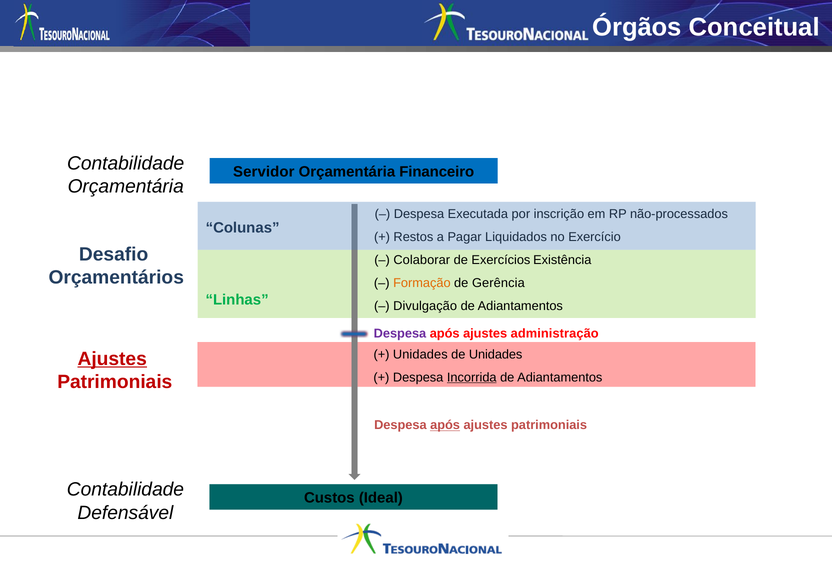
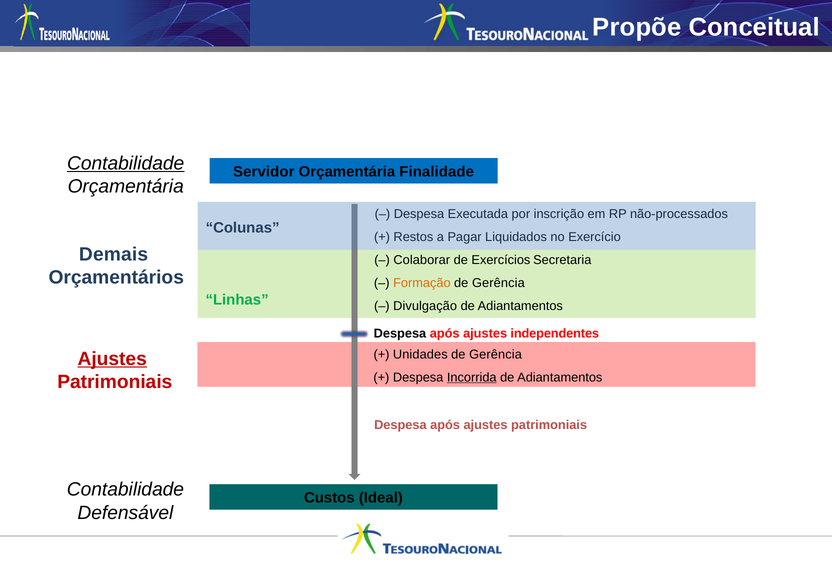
Órgãos: Órgãos -> Propõe (637, 27)
Contabilidade underline: none -> present (126, 163)
Financeiro: Financeiro -> Finalidade (437, 172)
Desafio: Desafio -> Demais (114, 254)
Existência: Existência -> Secretaria (562, 260)
Despesa colour: purple -> black (400, 333)
administração: administração -> independentes (555, 333)
Unidades: Unidades -> Gerência (496, 354)
após underline: present -> none (445, 425)
